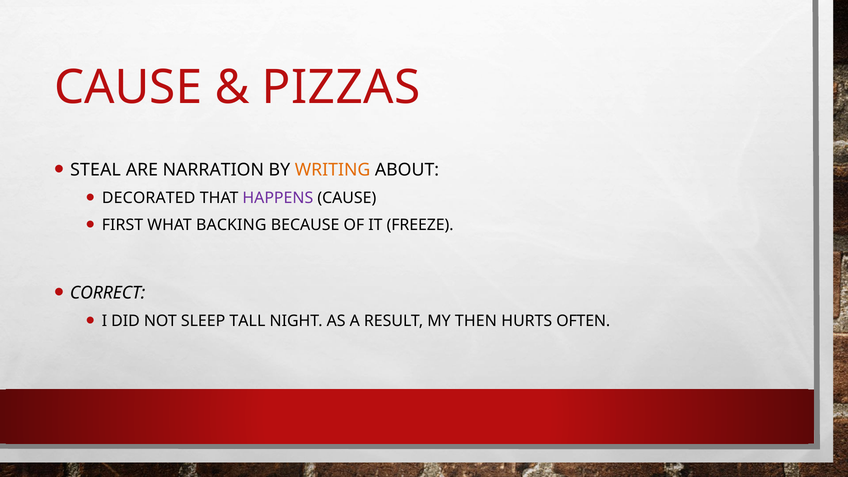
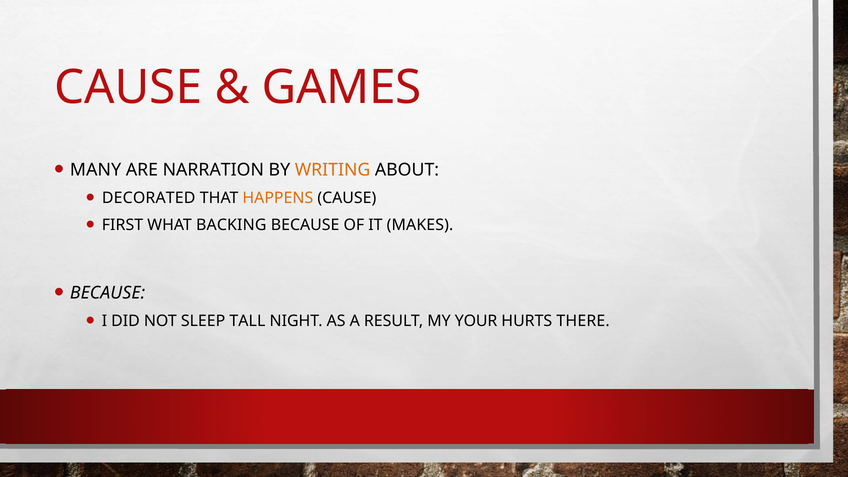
PIZZAS: PIZZAS -> GAMES (342, 87)
STEAL: STEAL -> MANY (96, 170)
HAPPENS colour: purple -> orange (278, 198)
FREEZE: FREEZE -> MAKES (420, 225)
CORRECT: CORRECT -> BECAUSE (108, 293)
THEN: THEN -> YOUR (476, 321)
OFTEN: OFTEN -> THERE (583, 321)
